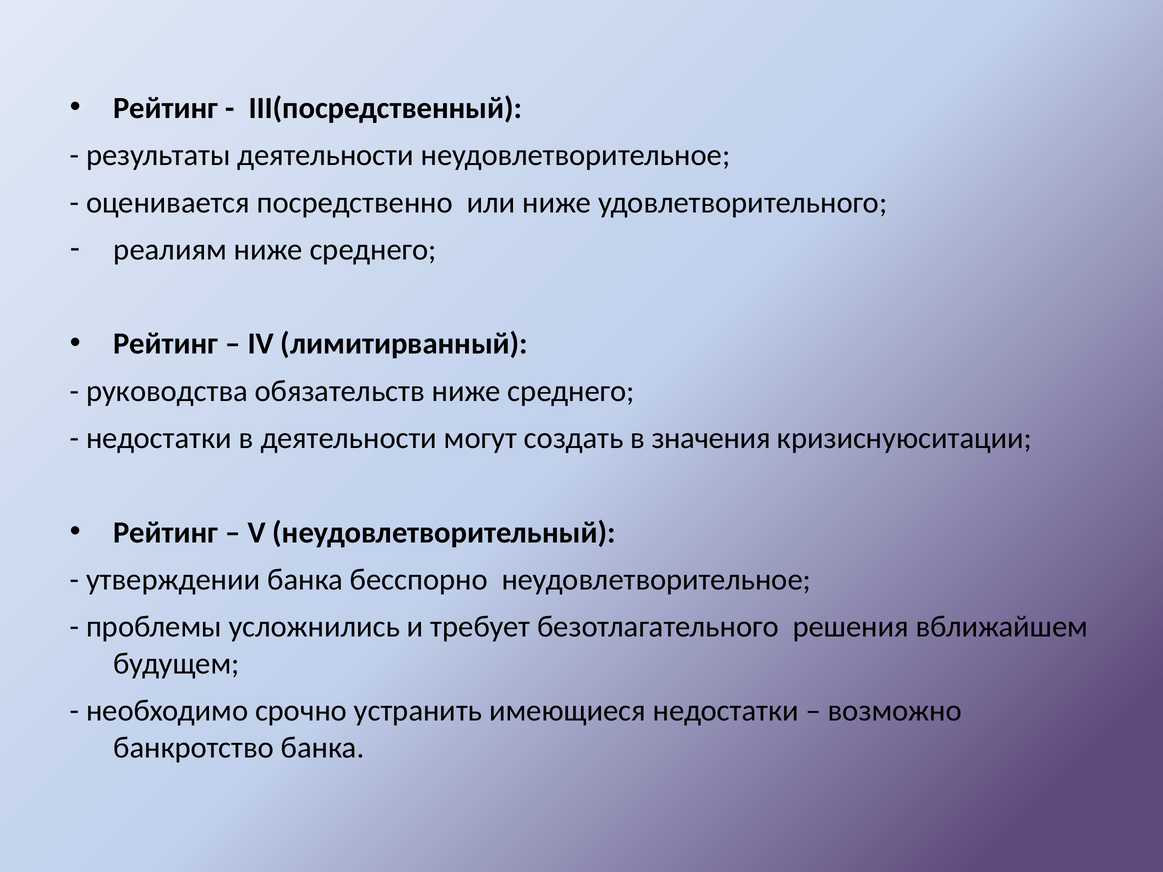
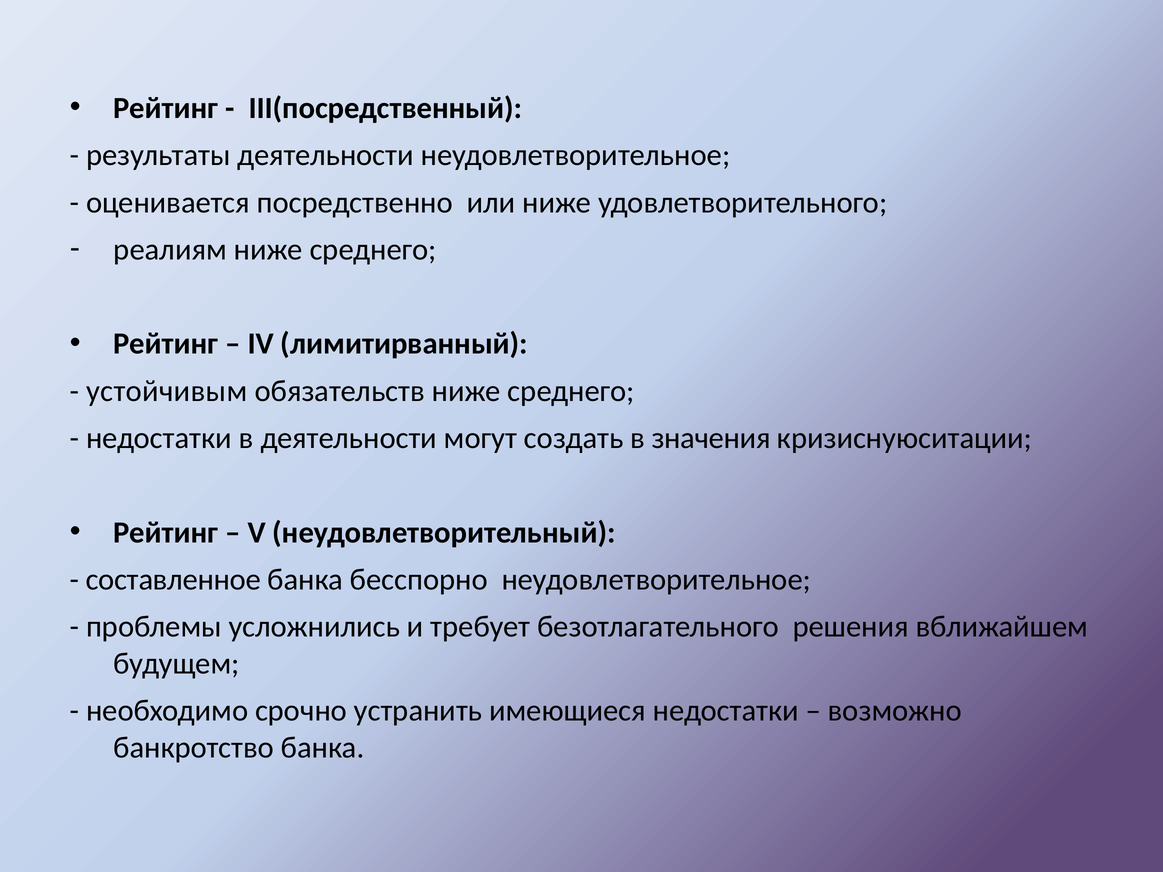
руководства: руководства -> устойчивым (167, 391)
утверждении: утверждении -> составленное (173, 580)
